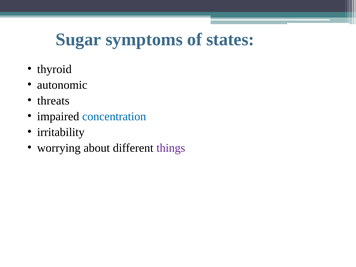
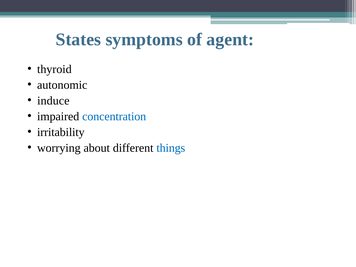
Sugar: Sugar -> States (78, 39)
states: states -> agent (230, 39)
threats: threats -> induce (53, 101)
things colour: purple -> blue (171, 148)
